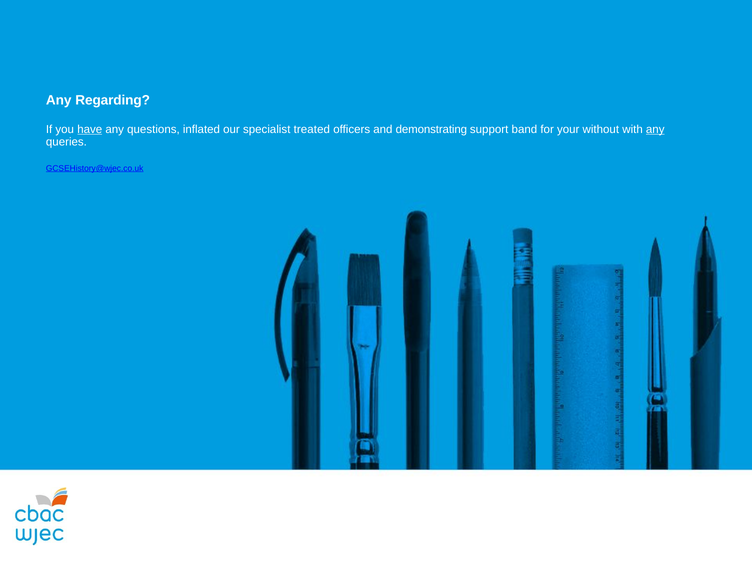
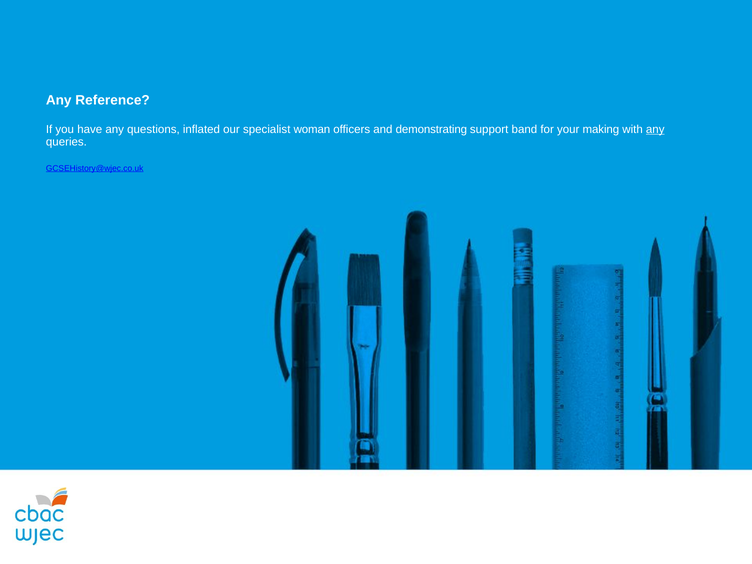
Regarding: Regarding -> Reference (113, 100)
have underline: present -> none (90, 129)
treated: treated -> woman (312, 129)
without: without -> making (601, 129)
